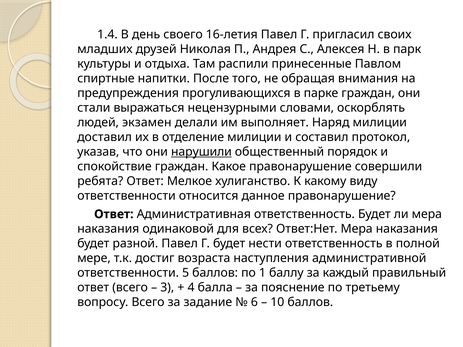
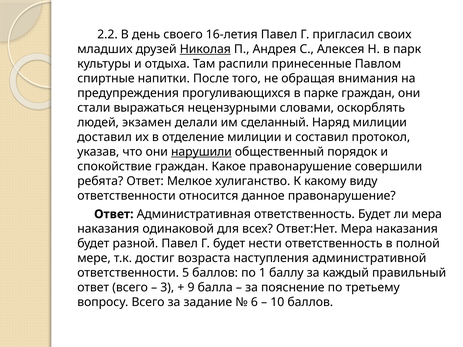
1.4: 1.4 -> 2.2 (107, 35)
Николая underline: none -> present (205, 49)
выполняет: выполняет -> сделанный (275, 123)
4: 4 -> 9 (191, 288)
